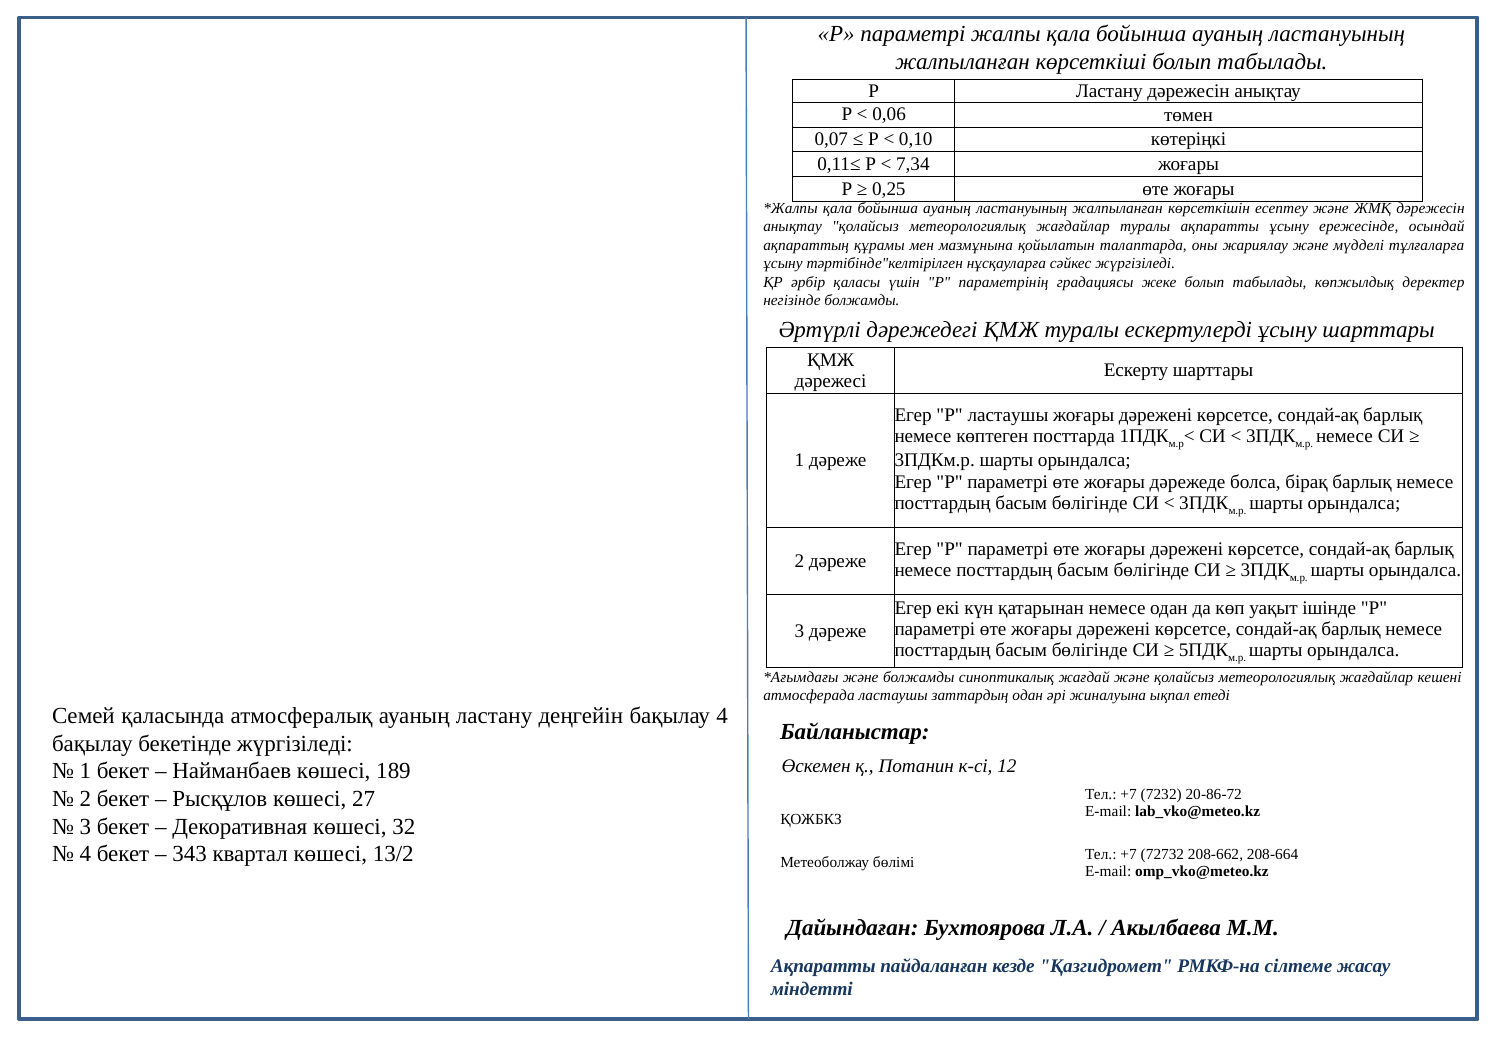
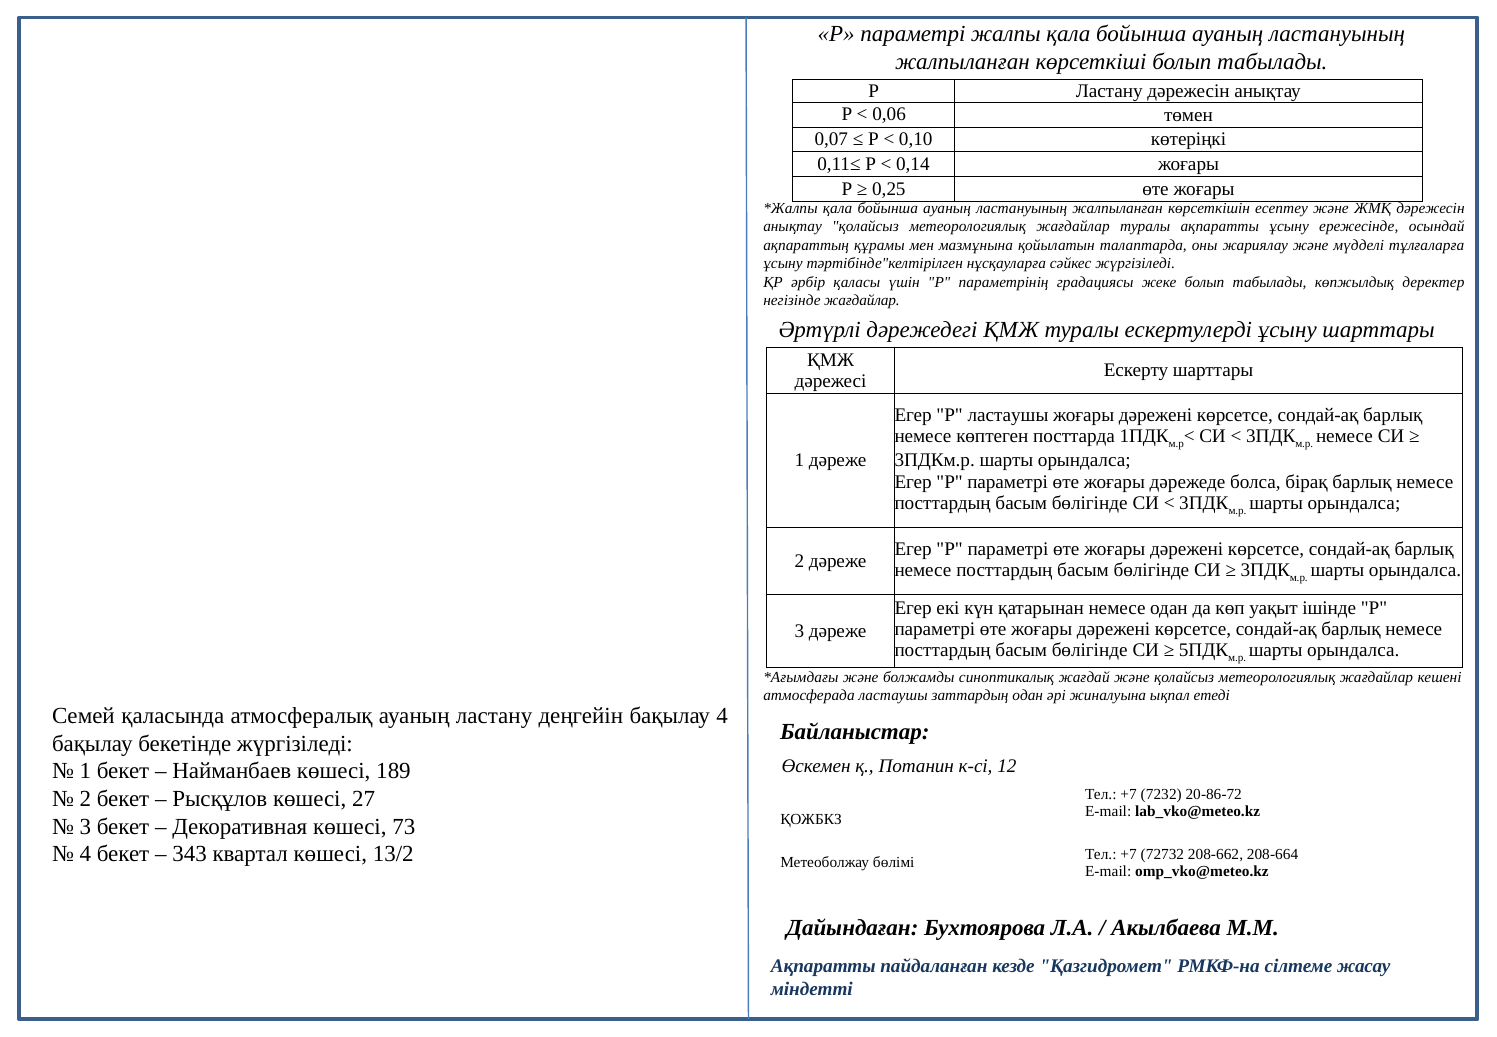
7,34: 7,34 -> 0,14 (913, 164)
негізінде болжамды: болжамды -> жағдайлар (862, 300)
32: 32 -> 73 (404, 826)
